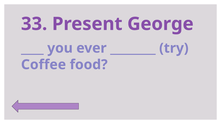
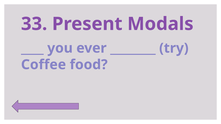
George: George -> Modals (160, 24)
